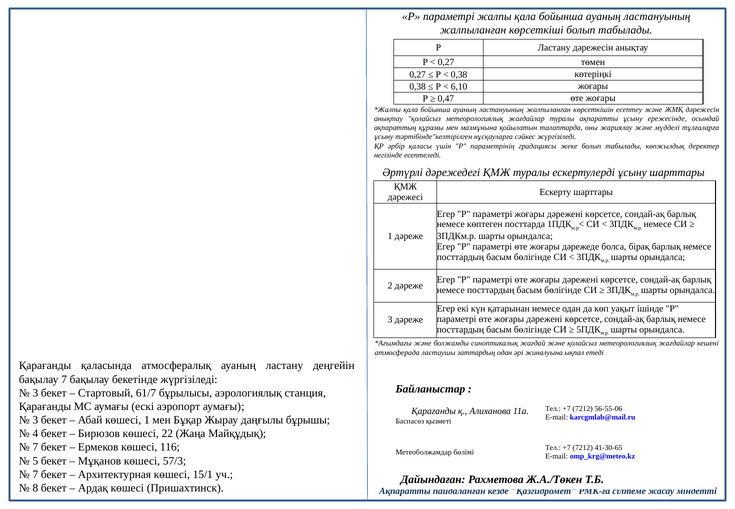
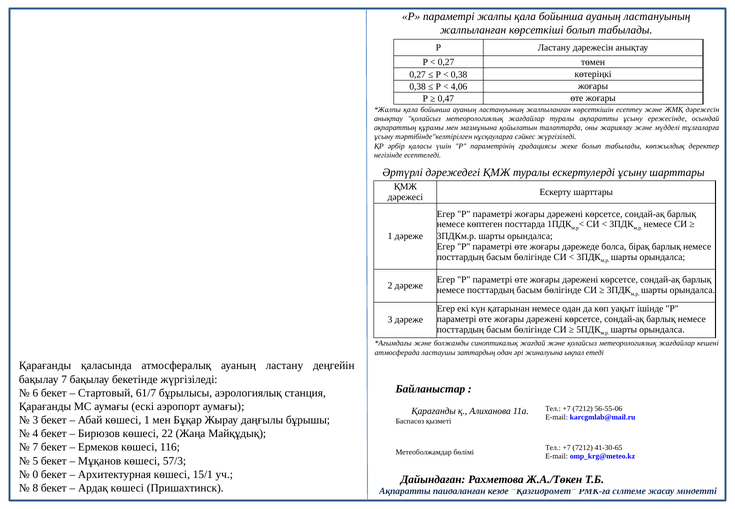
6,10: 6,10 -> 4,06 (459, 87)
3: 3 -> 6 (35, 393)
7: 7 -> 0 (35, 474)
